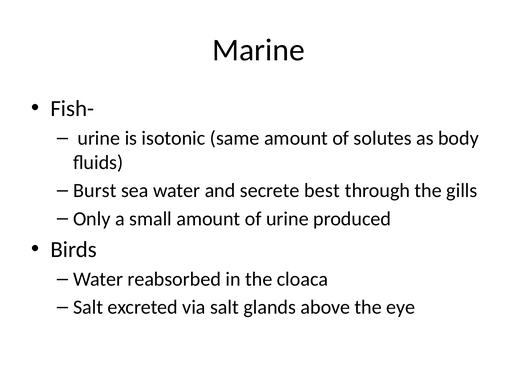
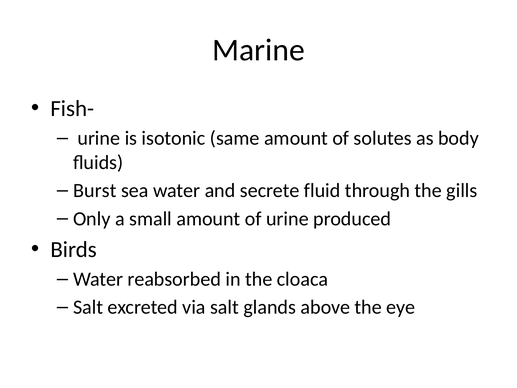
best: best -> fluid (322, 190)
